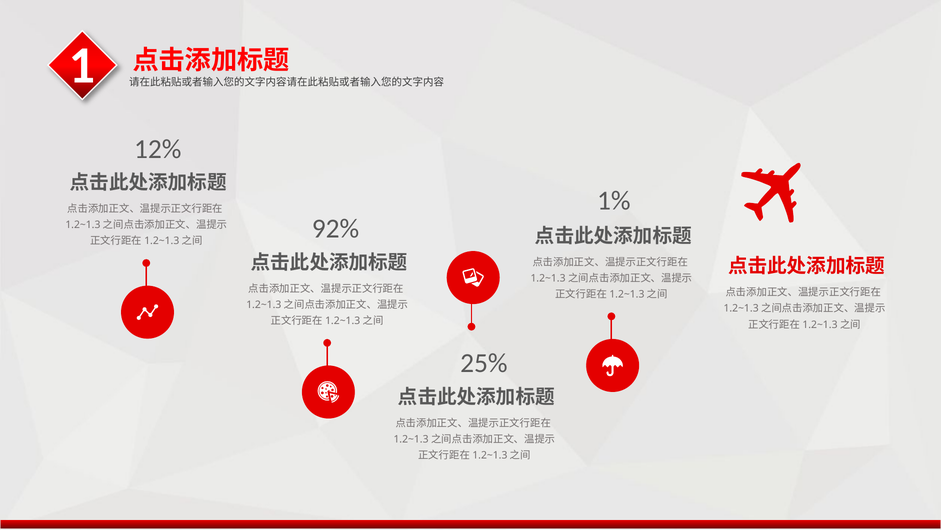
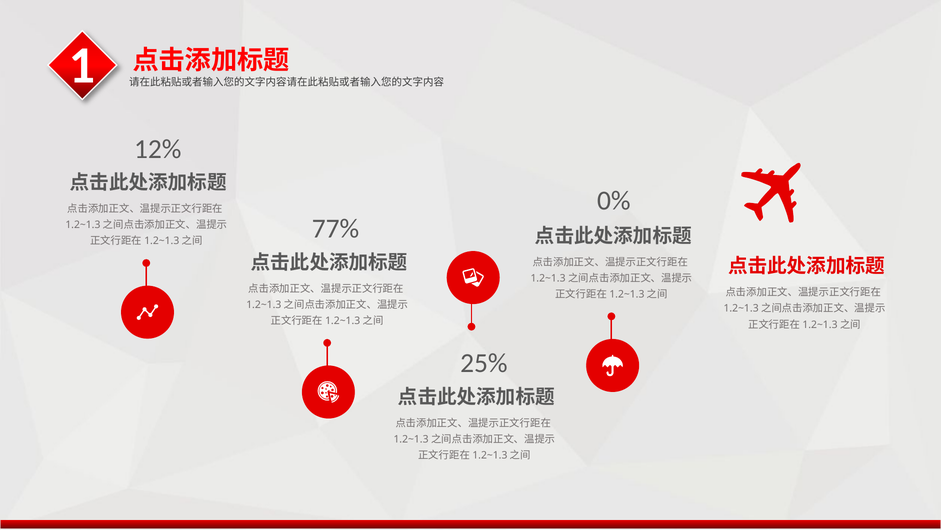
1%: 1% -> 0% (614, 201)
92%: 92% -> 77% (336, 229)
